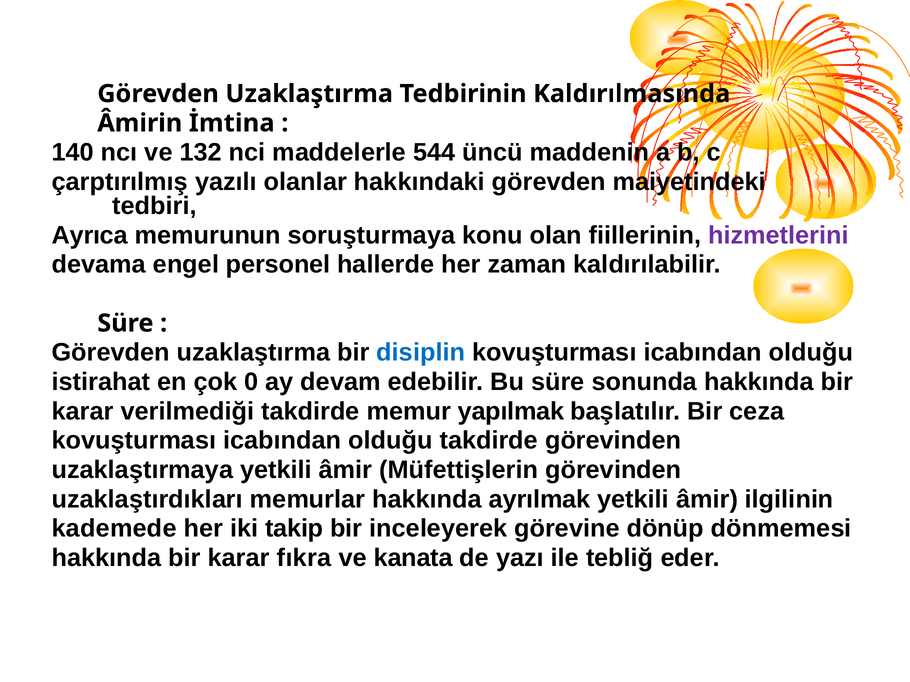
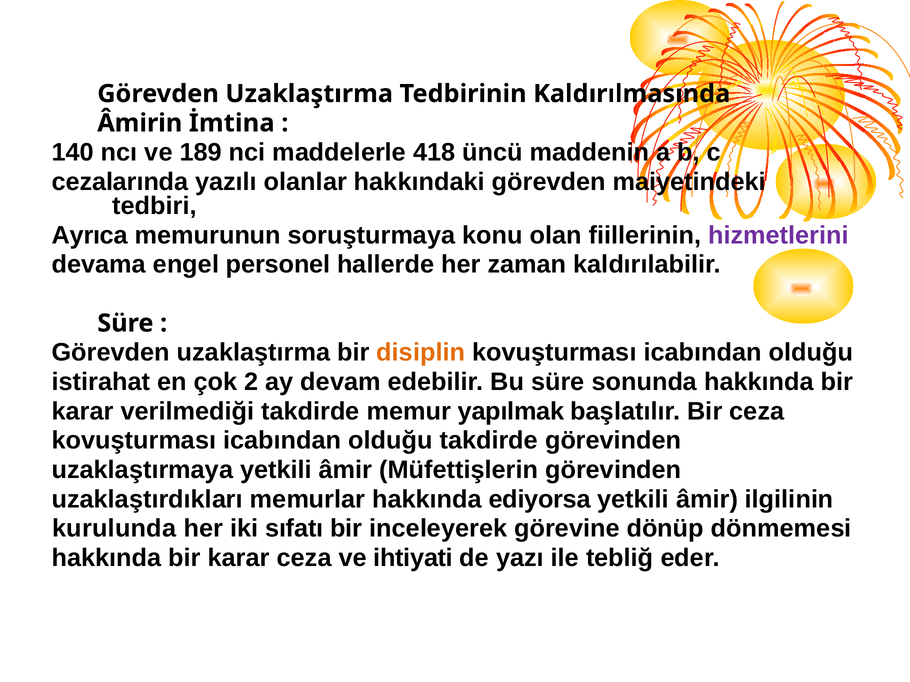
132: 132 -> 189 (201, 153)
544: 544 -> 418 (434, 153)
çarptırılmış: çarptırılmış -> cezalarında (120, 182)
disiplin colour: blue -> orange (421, 353)
0: 0 -> 2 (251, 382)
ayrılmak: ayrılmak -> ediyorsa (540, 500)
kademede: kademede -> kurulunda (114, 529)
takip: takip -> sıfatı (294, 529)
karar fıkra: fıkra -> ceza (304, 558)
kanata: kanata -> ihtiyati (413, 558)
